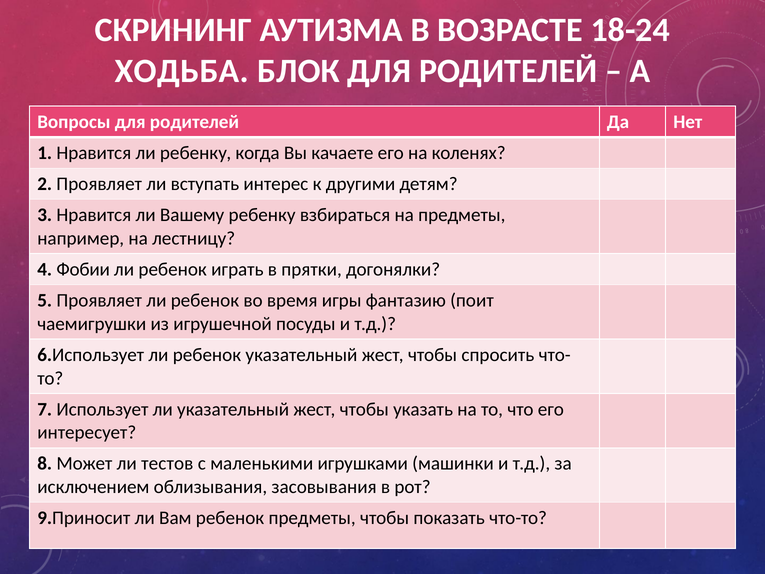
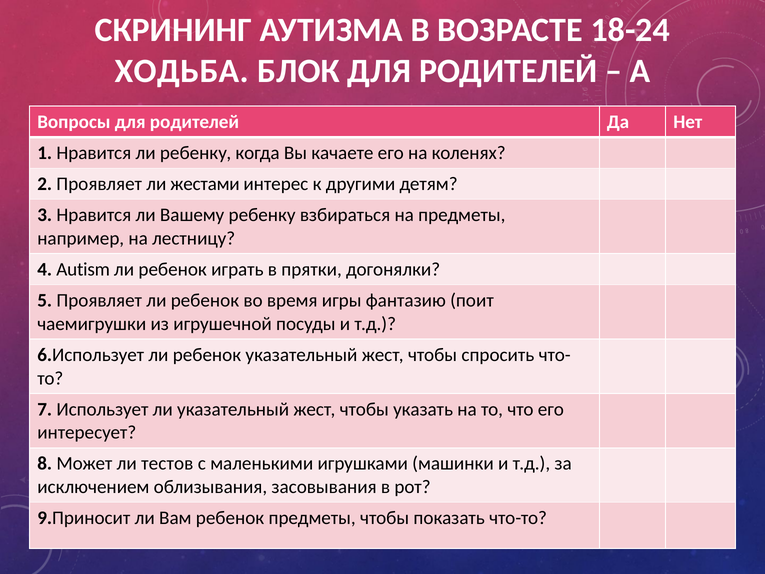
вступать: вступать -> жестами (205, 184)
Фобии: Фобии -> Autism (83, 269)
